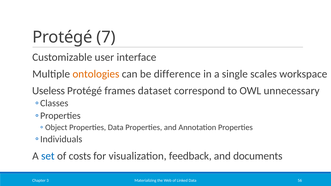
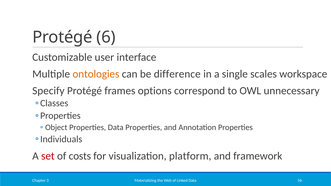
7: 7 -> 6 (106, 37)
Useless: Useless -> Specify (48, 91)
dataset: dataset -> options (155, 91)
set colour: blue -> red (48, 156)
feedback: feedback -> platform (190, 156)
documents: documents -> framework (258, 156)
